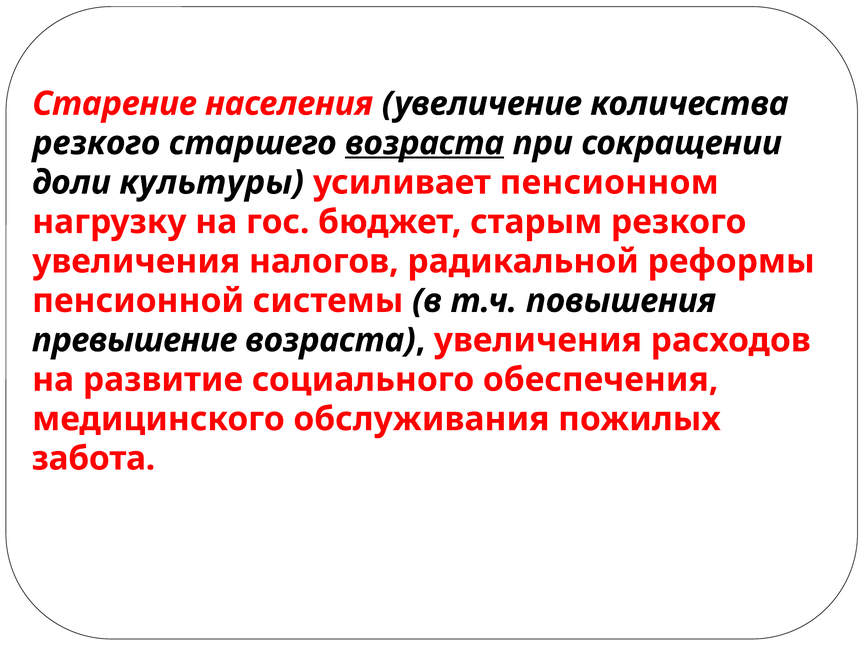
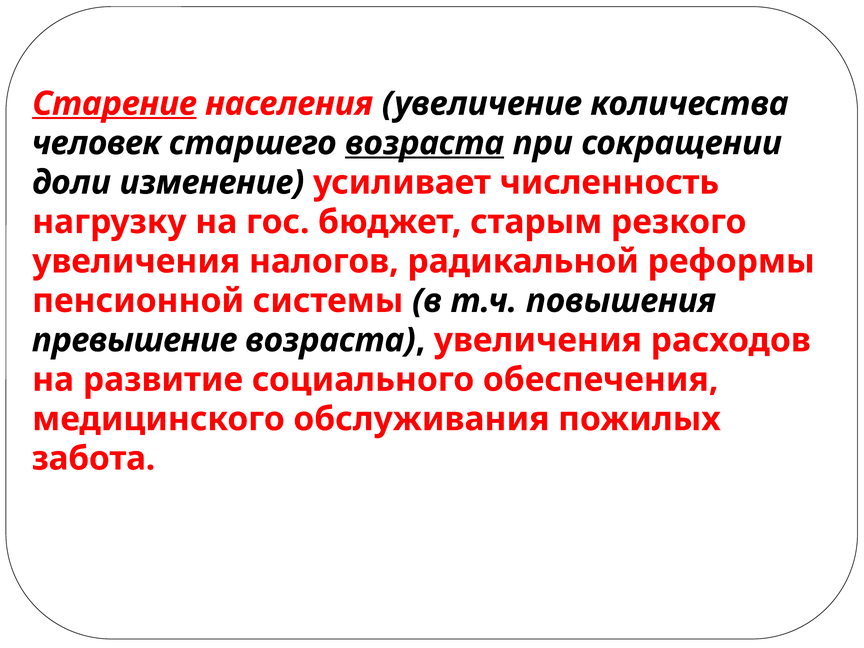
Старение underline: none -> present (114, 104)
резкого: резкого -> человек (96, 143)
культуры: культуры -> изменение (212, 183)
пенсионном: пенсионном -> численность (609, 183)
